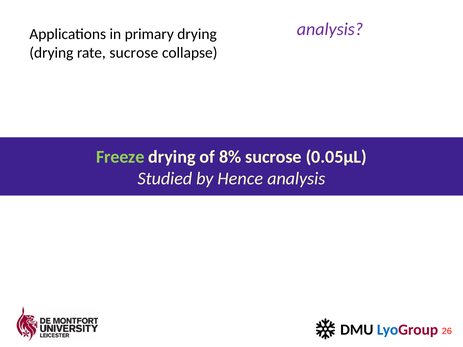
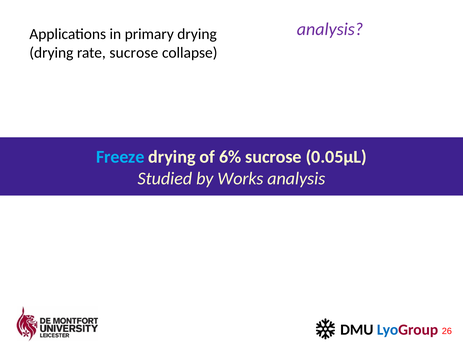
Freeze colour: light green -> light blue (120, 157)
8%: 8% -> 6% (230, 157)
Hence: Hence -> Works (240, 179)
